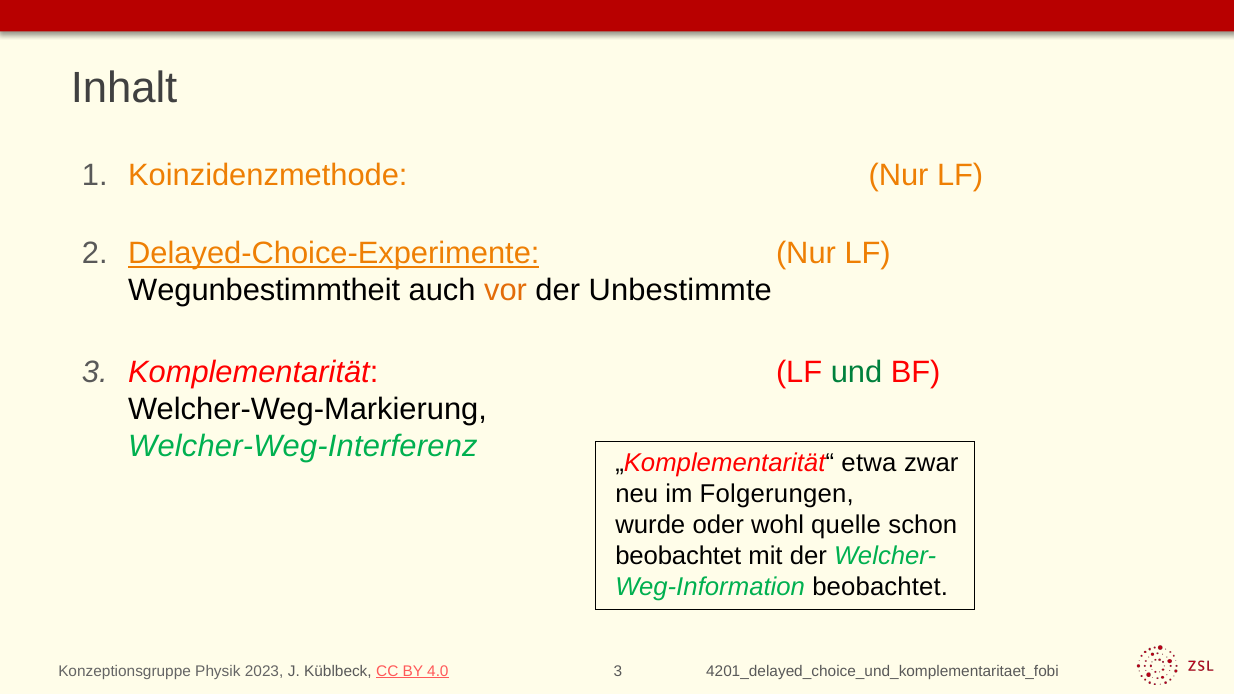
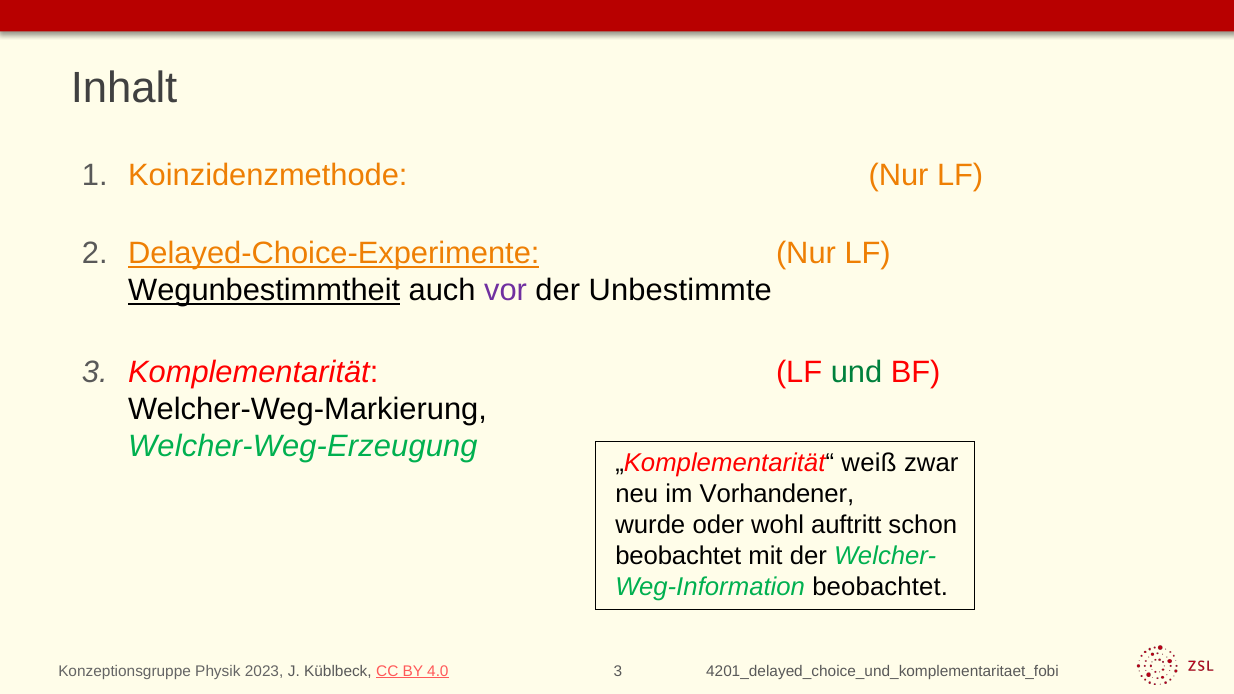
Wegunbestimmtheit underline: none -> present (264, 290)
vor colour: orange -> purple (506, 290)
Welcher-Weg-Interferenz: Welcher-Weg-Interferenz -> Welcher-Weg-Erzeugung (303, 446)
etwa: etwa -> weiß (869, 464)
Folgerungen: Folgerungen -> Vorhandener (777, 494)
quelle: quelle -> auftritt (846, 525)
